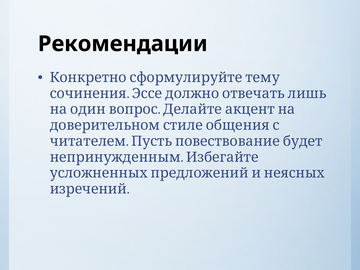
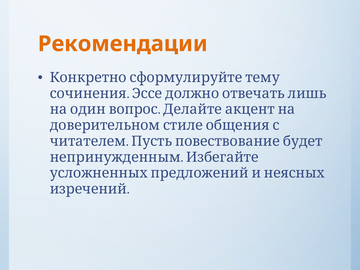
Рекомендации colour: black -> orange (123, 44)
